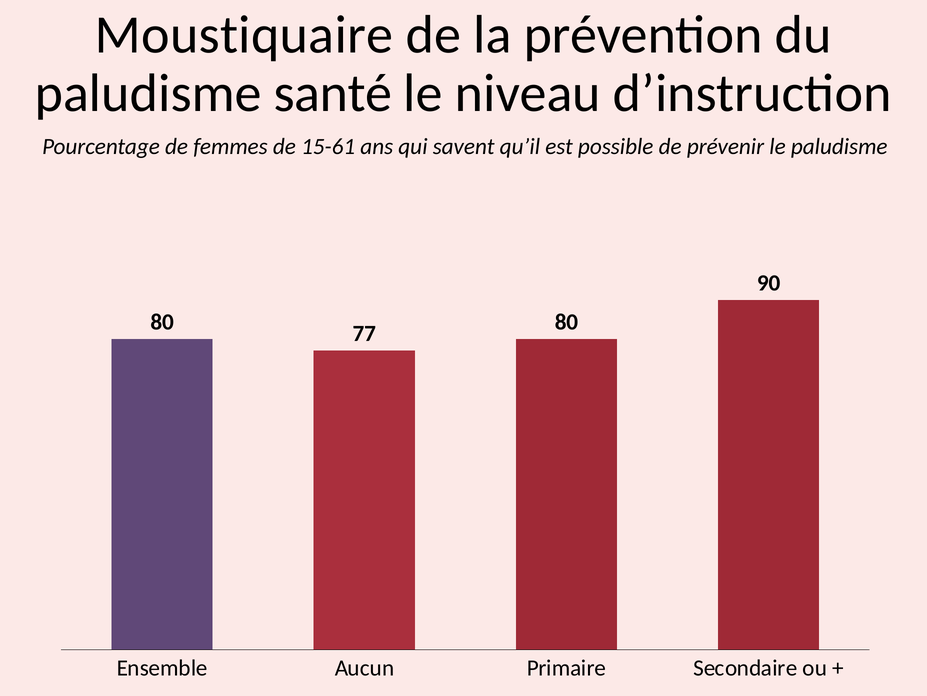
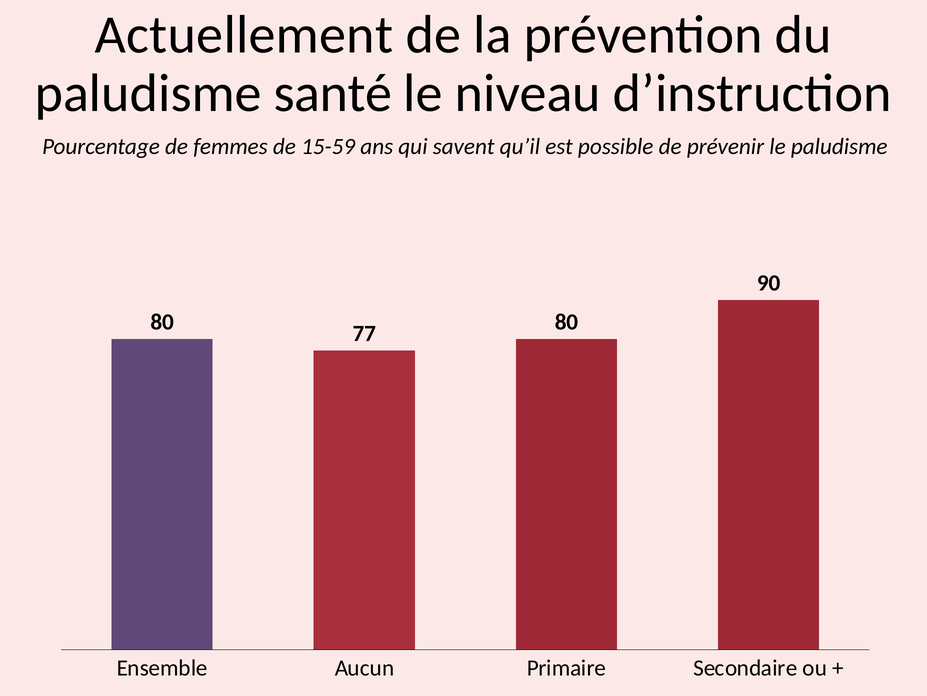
Moustiquaire: Moustiquaire -> Actuellement (244, 35)
15-61: 15-61 -> 15-59 (328, 146)
